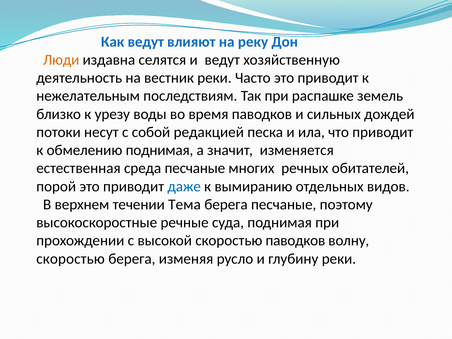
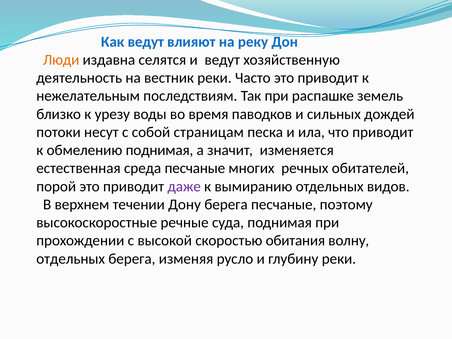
редакцией: редакцией -> страницам (209, 132)
даже colour: blue -> purple (184, 186)
Тема: Тема -> Дону (185, 204)
скоростью паводков: паводков -> обитания (295, 241)
скоростью: скоростью -> отдельных (71, 259)
